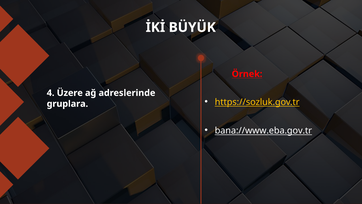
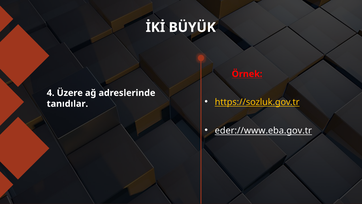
gruplara: gruplara -> tanıdılar (67, 104)
bana://www.eba.gov.tr: bana://www.eba.gov.tr -> eder://www.eba.gov.tr (263, 130)
